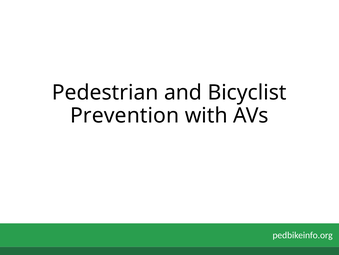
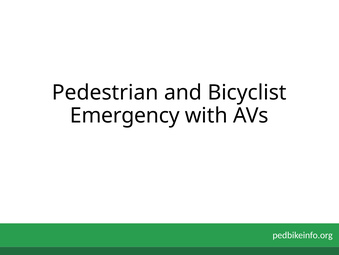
Prevention: Prevention -> Emergency (125, 115)
